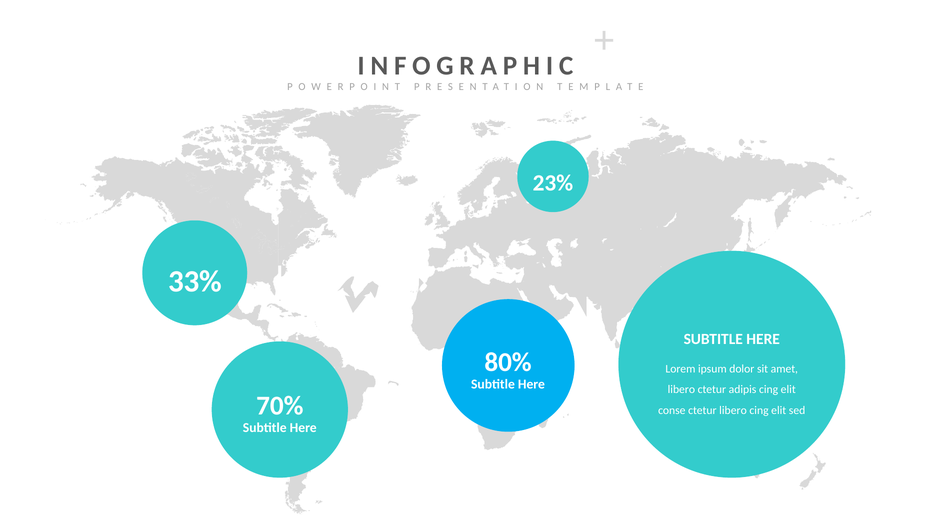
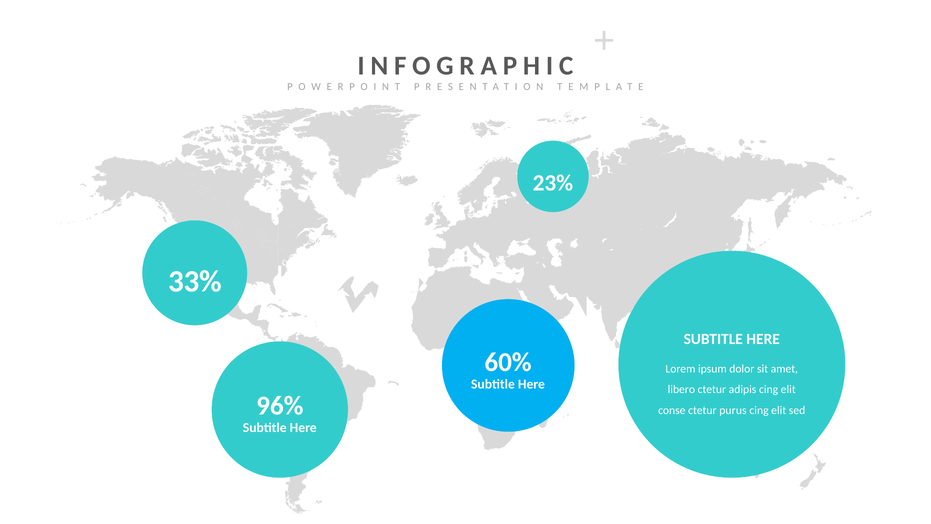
80%: 80% -> 60% (508, 362)
70%: 70% -> 96% (280, 405)
ctetur libero: libero -> purus (733, 410)
